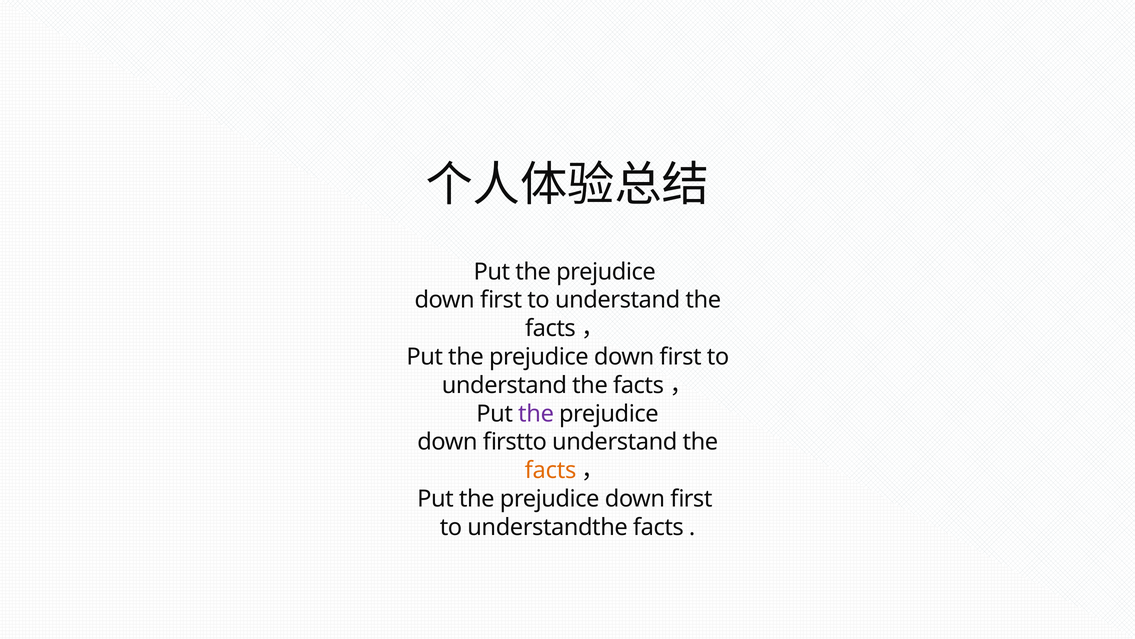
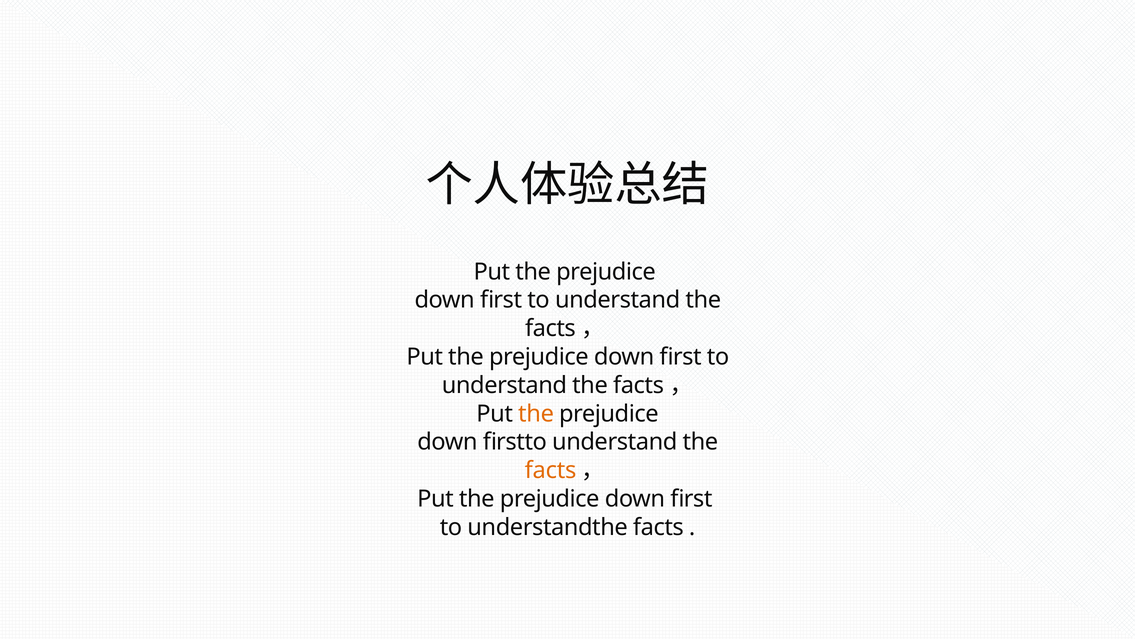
the colour: purple -> orange (536, 413)
